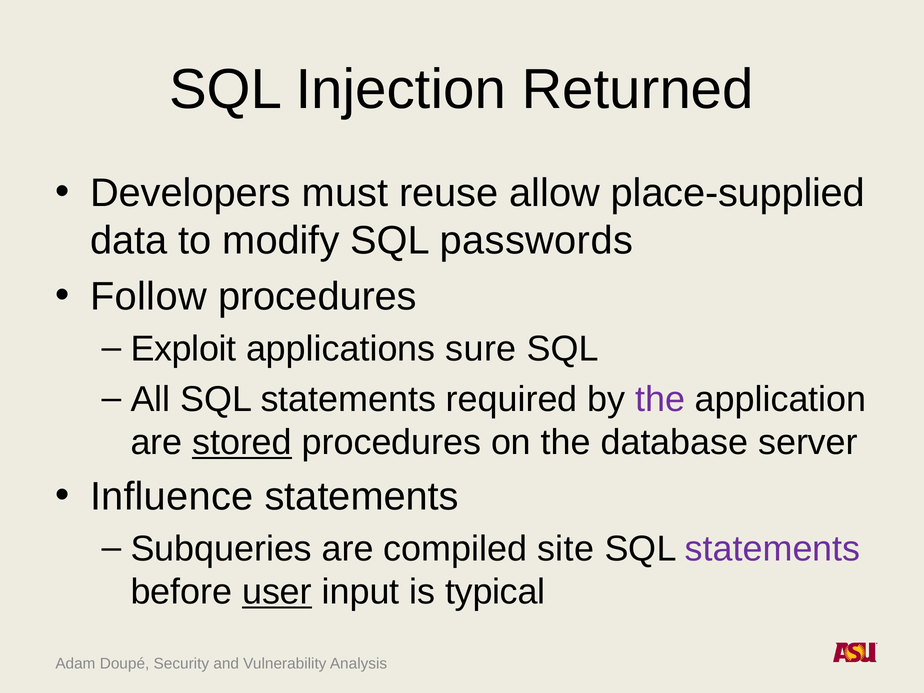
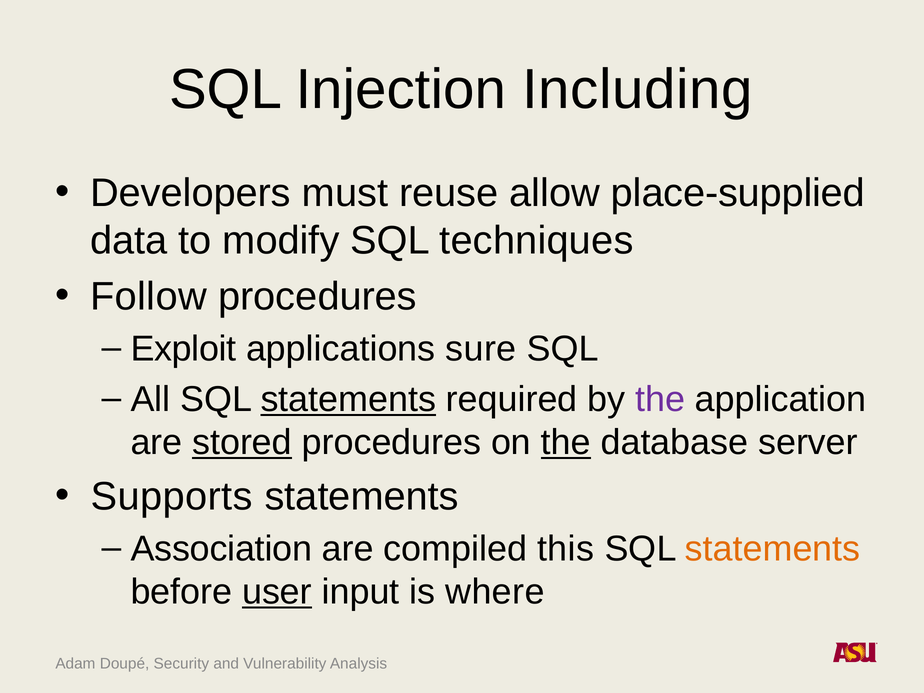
Returned: Returned -> Including (637, 89)
passwords: passwords -> techniques (536, 241)
statements underline: none -> present (348, 399)
the underline: none -> present (566, 443)
Influence: Influence -> Supports (172, 497)
Subqueries: Subqueries -> Association (221, 549)
site: site -> this (566, 549)
statements colour: purple -> orange (773, 549)
typical: typical -> where (495, 592)
